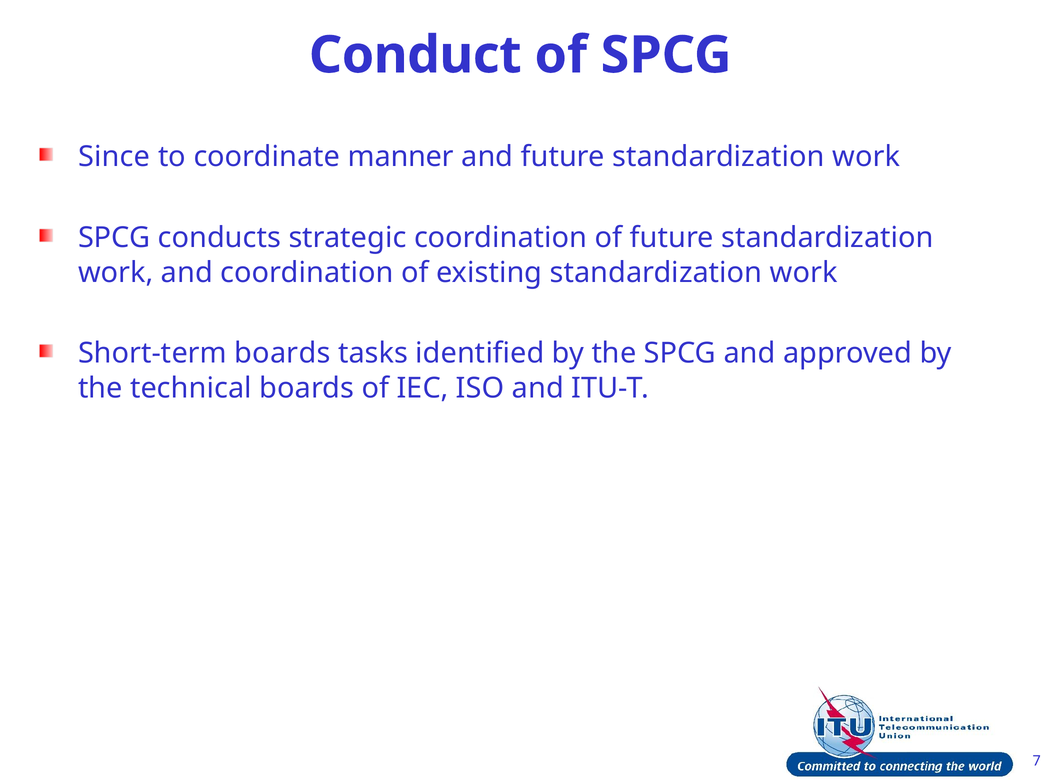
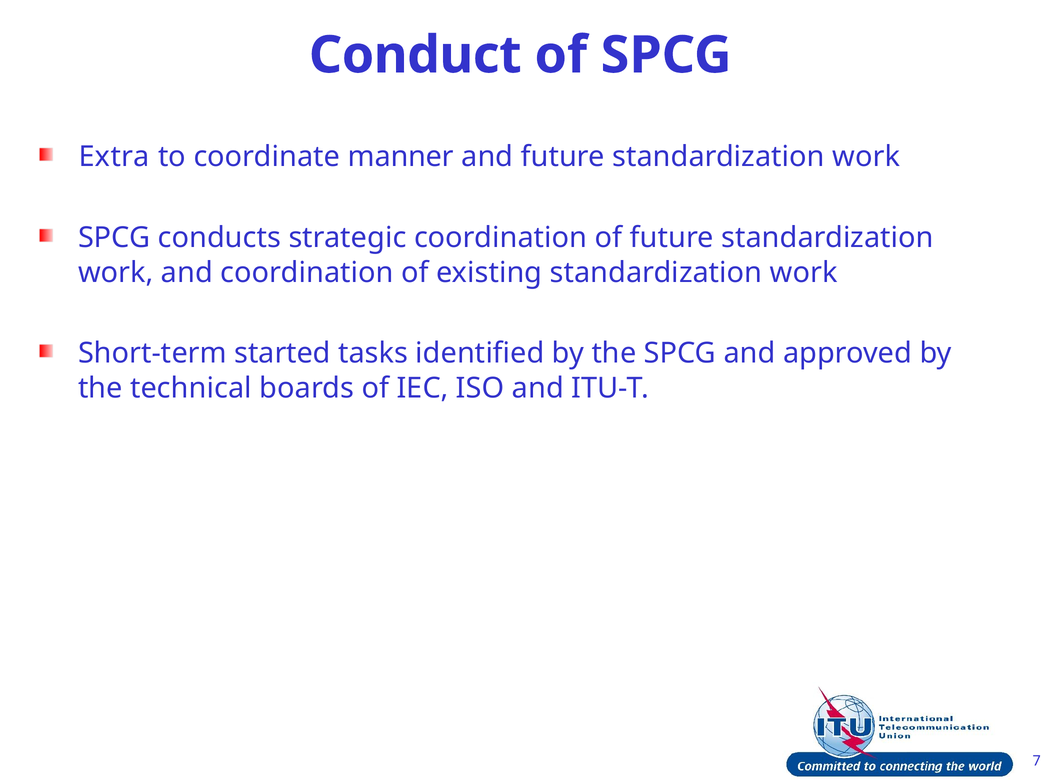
Since: Since -> Extra (114, 157)
Short-term boards: boards -> started (283, 354)
